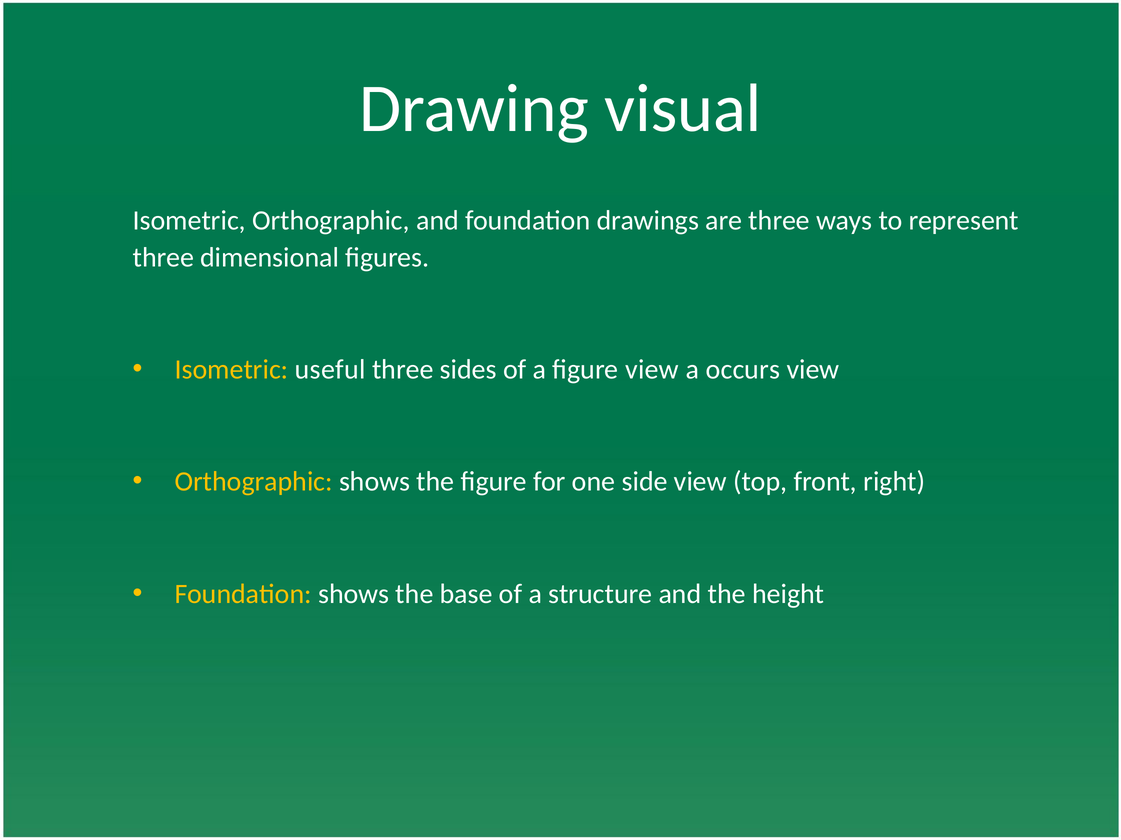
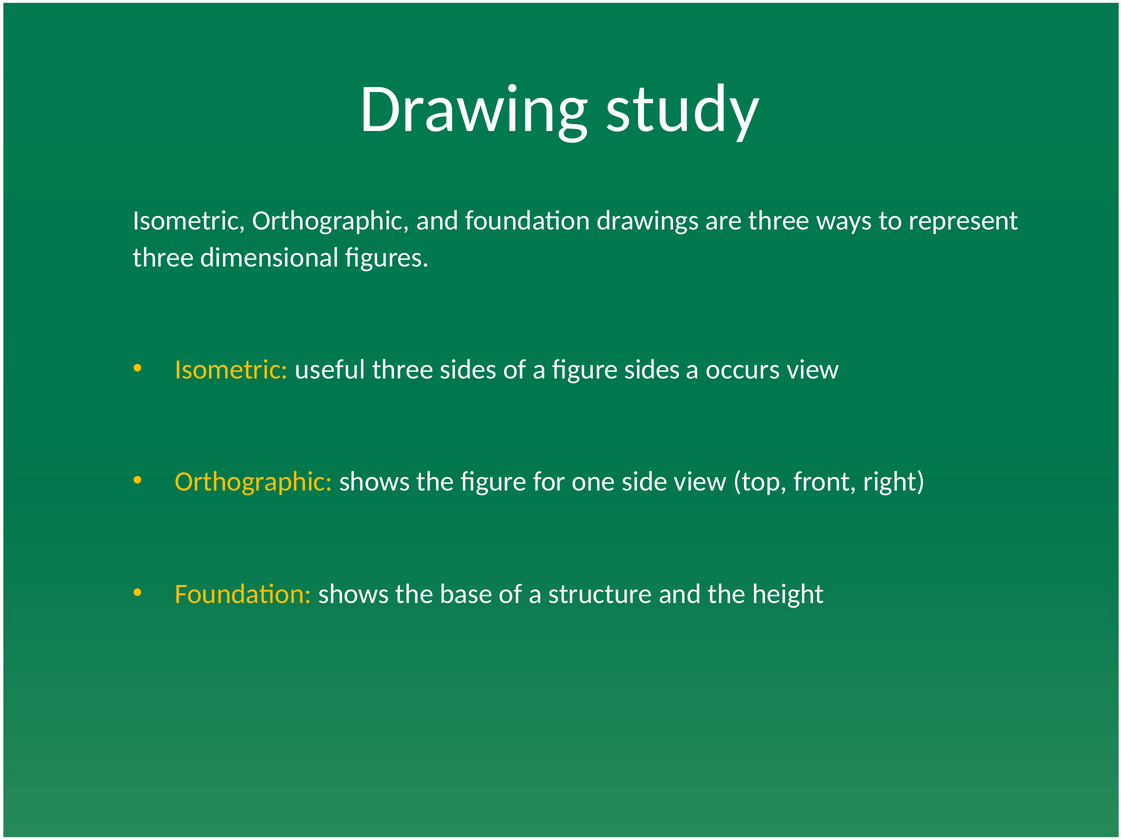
visual: visual -> study (683, 109)
figure view: view -> sides (652, 370)
